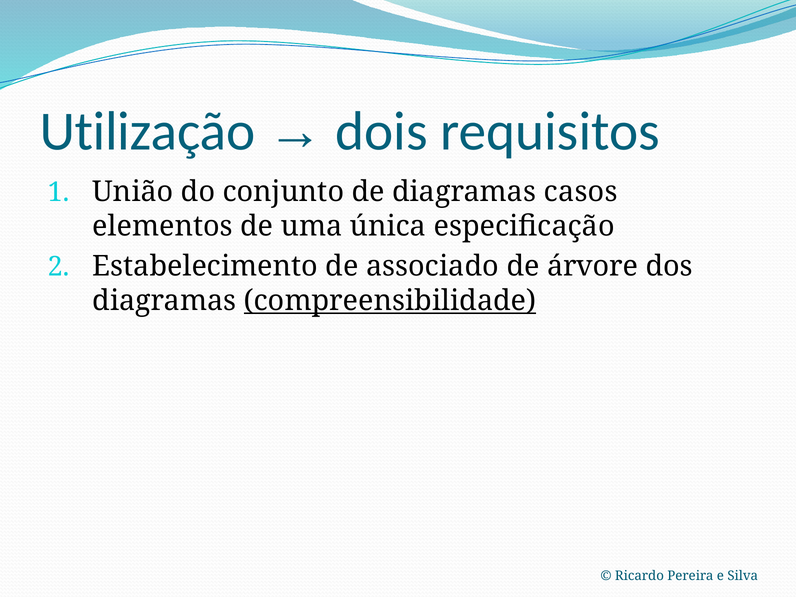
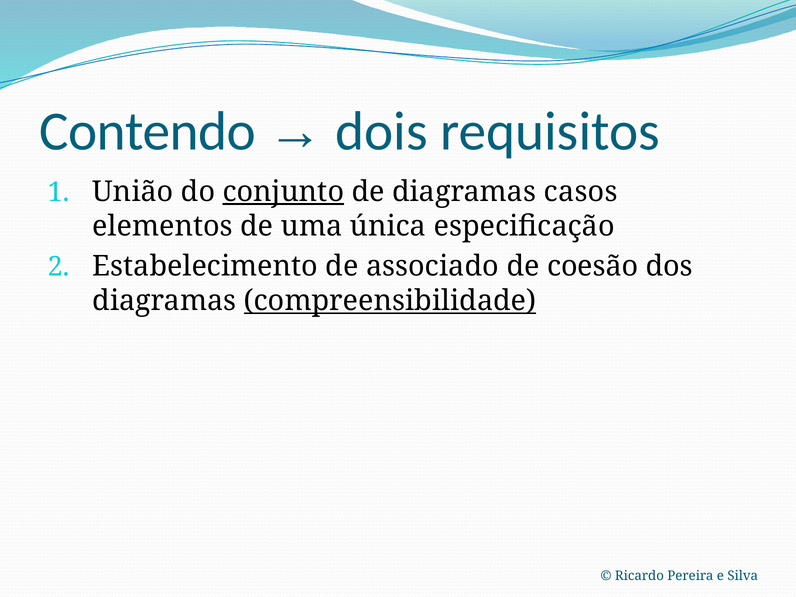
Utilização: Utilização -> Contendo (148, 131)
conjunto underline: none -> present (283, 192)
árvore: árvore -> coesão (593, 266)
